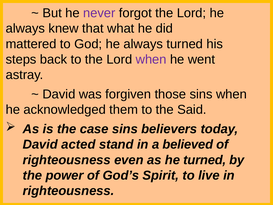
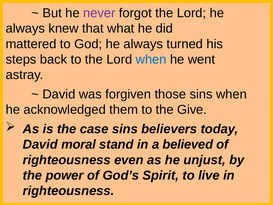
when colour: purple -> blue (151, 59)
Said: Said -> Give (192, 110)
acted: acted -> moral (79, 144)
he turned: turned -> unjust (205, 160)
